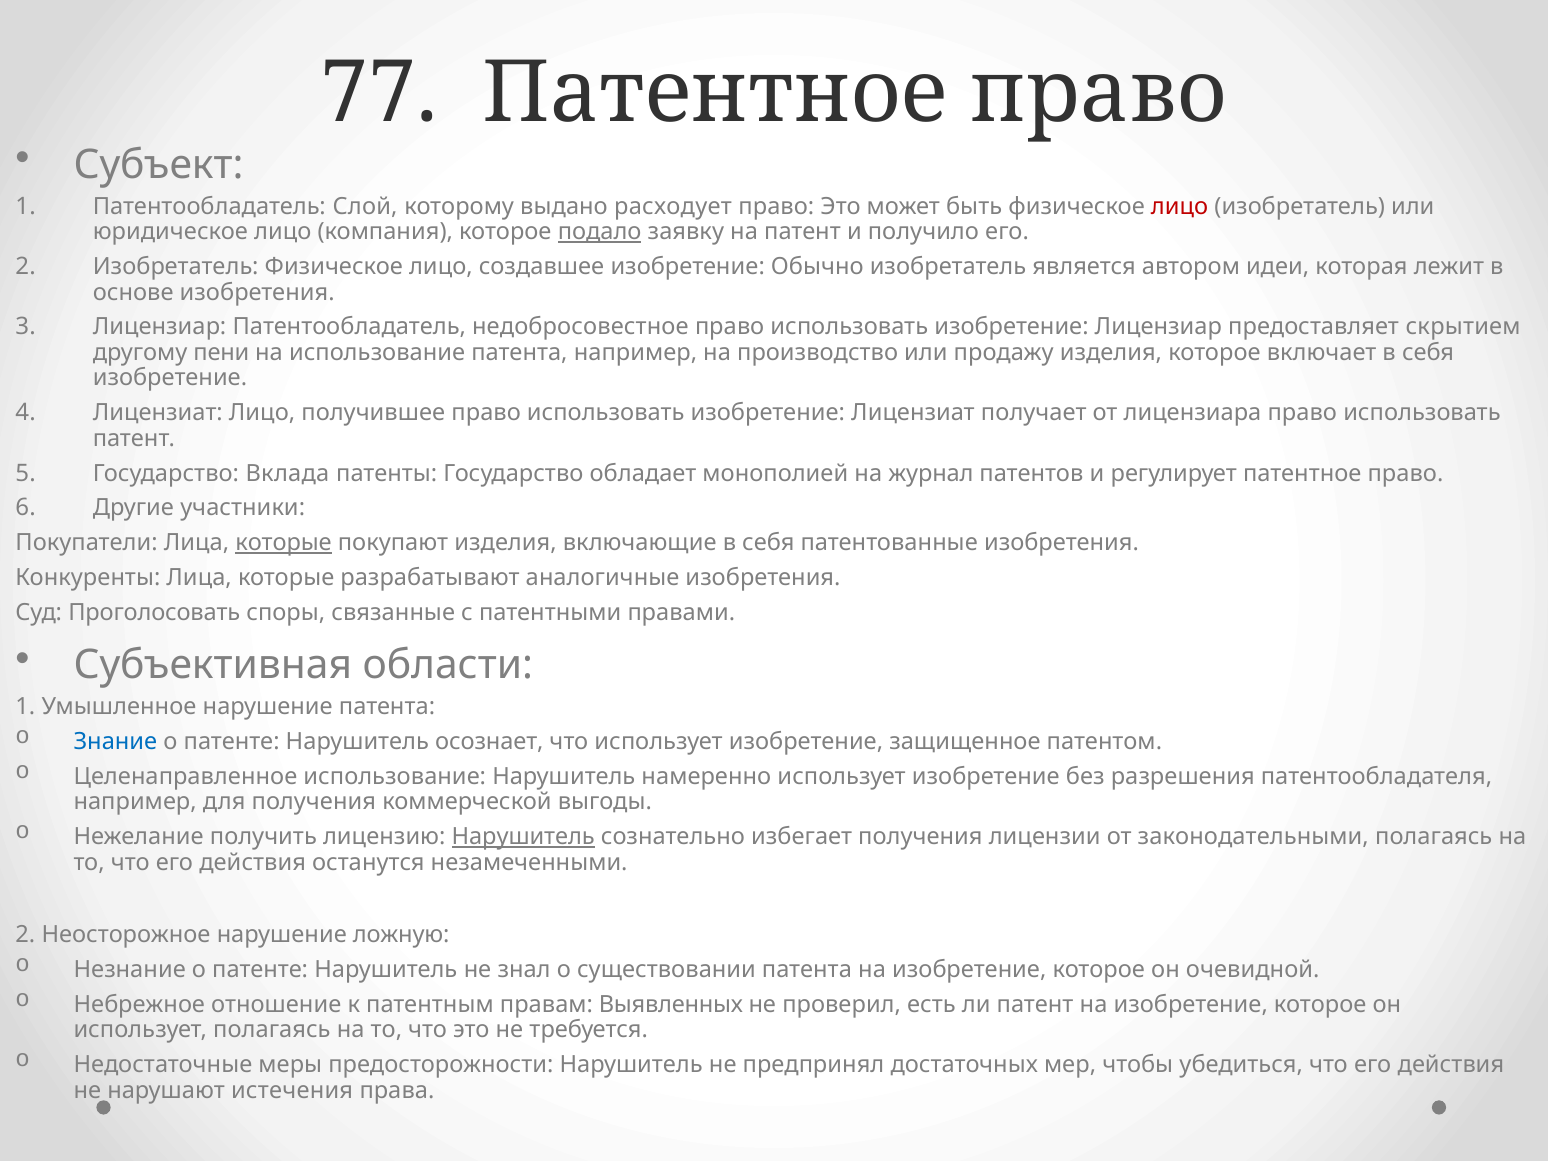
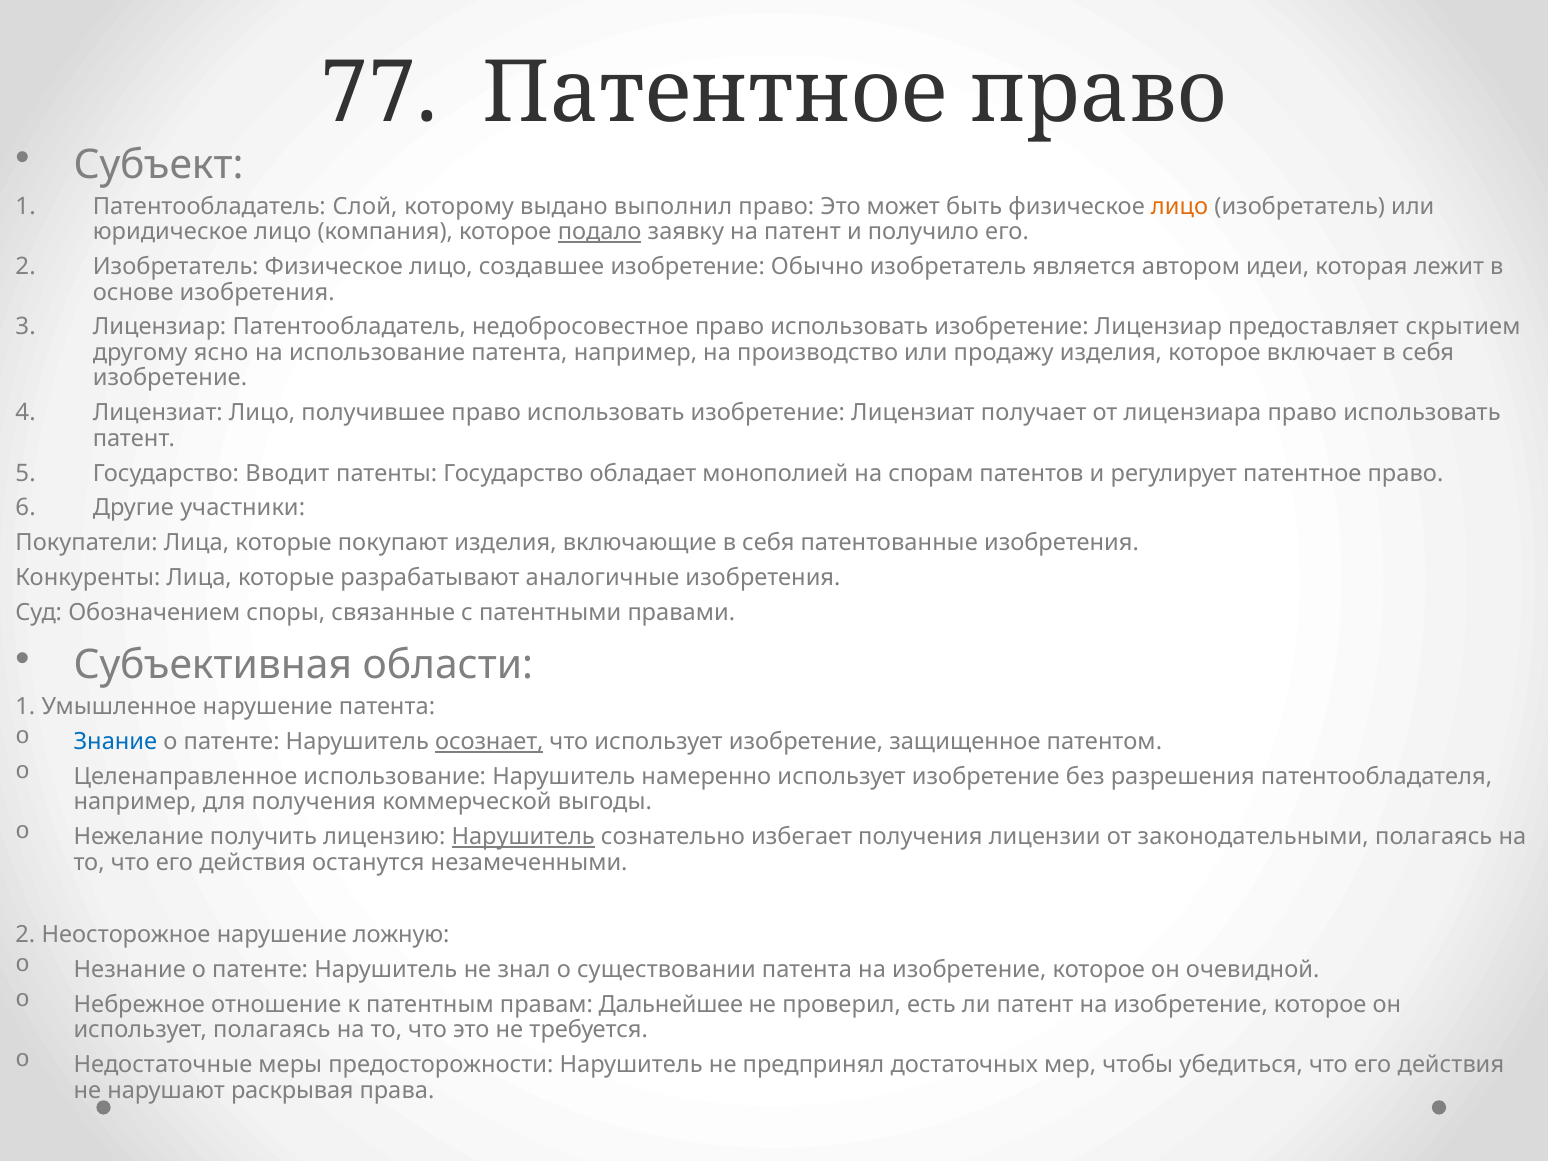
расходует: расходует -> выполнил (673, 206)
лицо colour: red -> orange (1180, 206)
пени: пени -> ясно (221, 353)
Вклада: Вклада -> Вводит (287, 473)
журнал: журнал -> спорам (931, 473)
которые underline: present -> none (284, 543)
Проголосовать: Проголосовать -> Обозначением (154, 612)
осознает underline: none -> present (489, 742)
Выявленных: Выявленных -> Дальнейшее (671, 1004)
истечения: истечения -> раскрывая (292, 1090)
